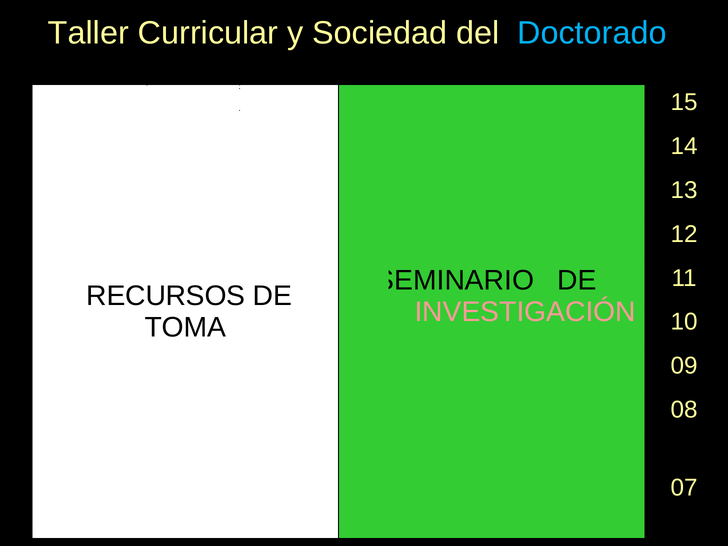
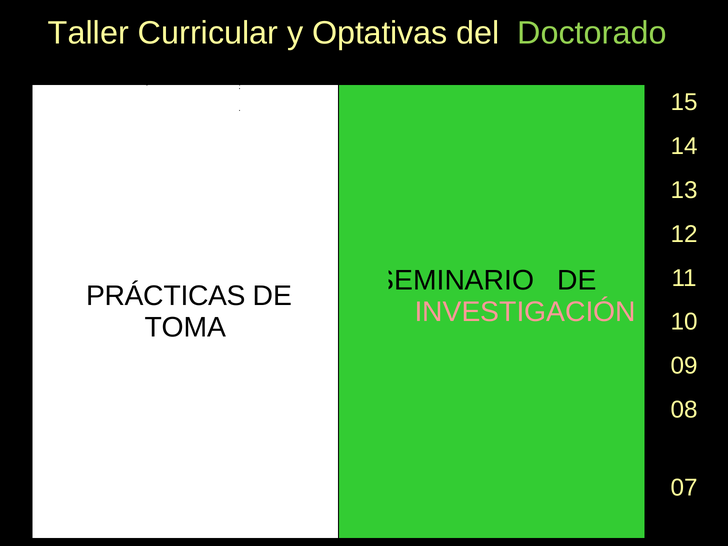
Sociedad: Sociedad -> Optativas (380, 33)
Doctorado colour: light blue -> light green (592, 33)
RECURSOS: RECURSOS -> PRÁCTICAS (166, 296)
